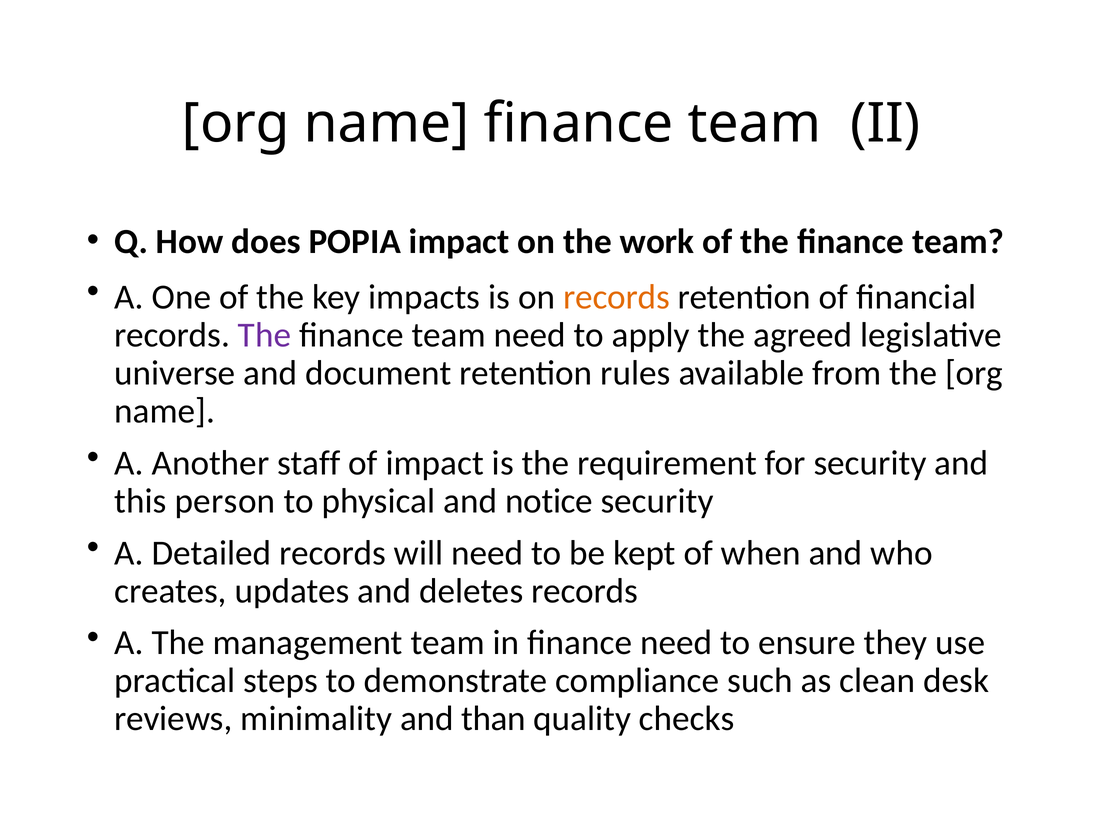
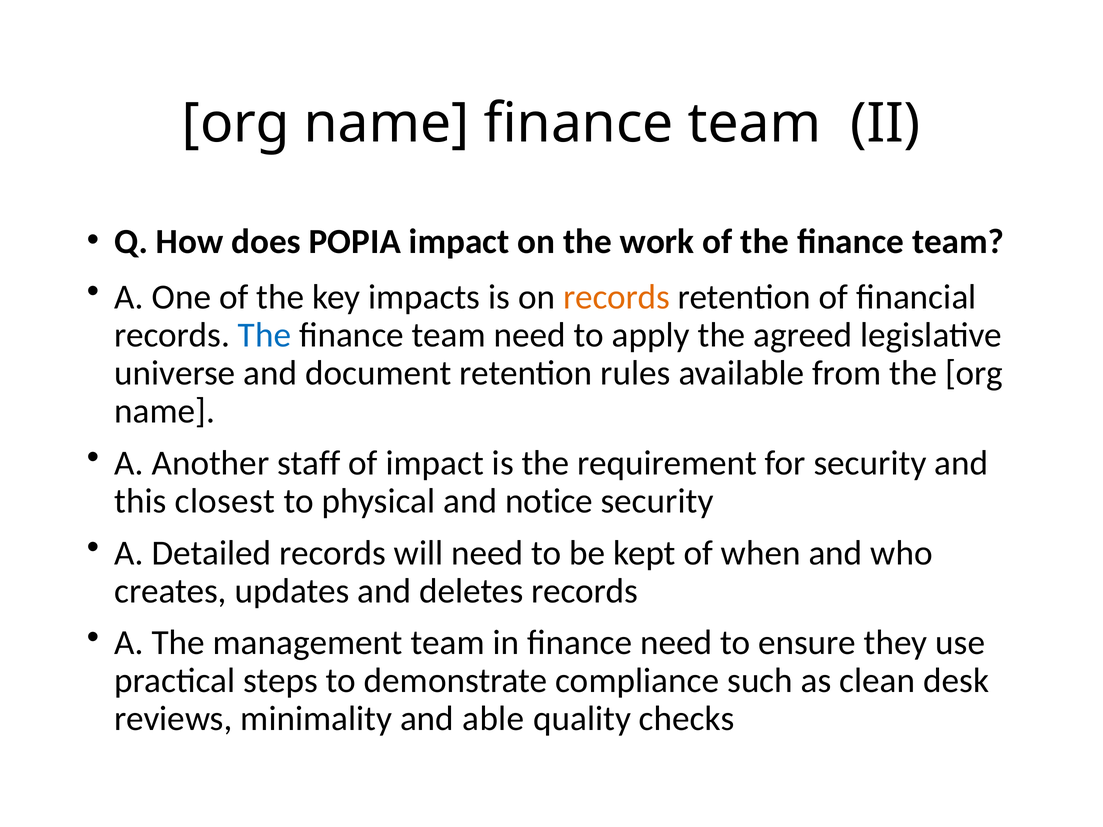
The colour: purple -> blue (264, 335)
person: person -> closest (225, 501)
than: than -> able (493, 719)
